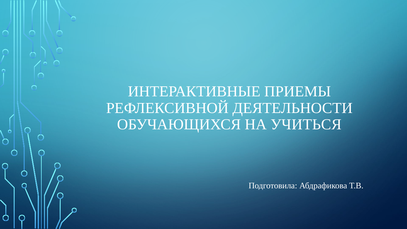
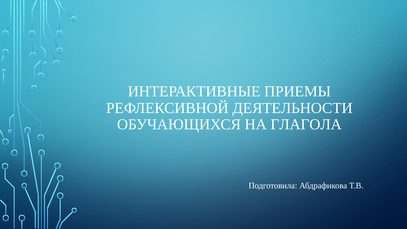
УЧИТЬСЯ: УЧИТЬСЯ -> ГЛАГОЛА (306, 124)
